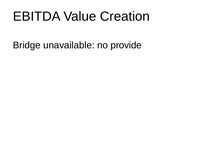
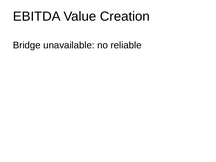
provide: provide -> reliable (126, 45)
